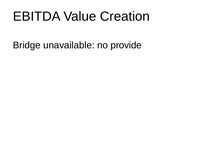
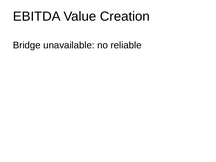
provide: provide -> reliable (126, 45)
